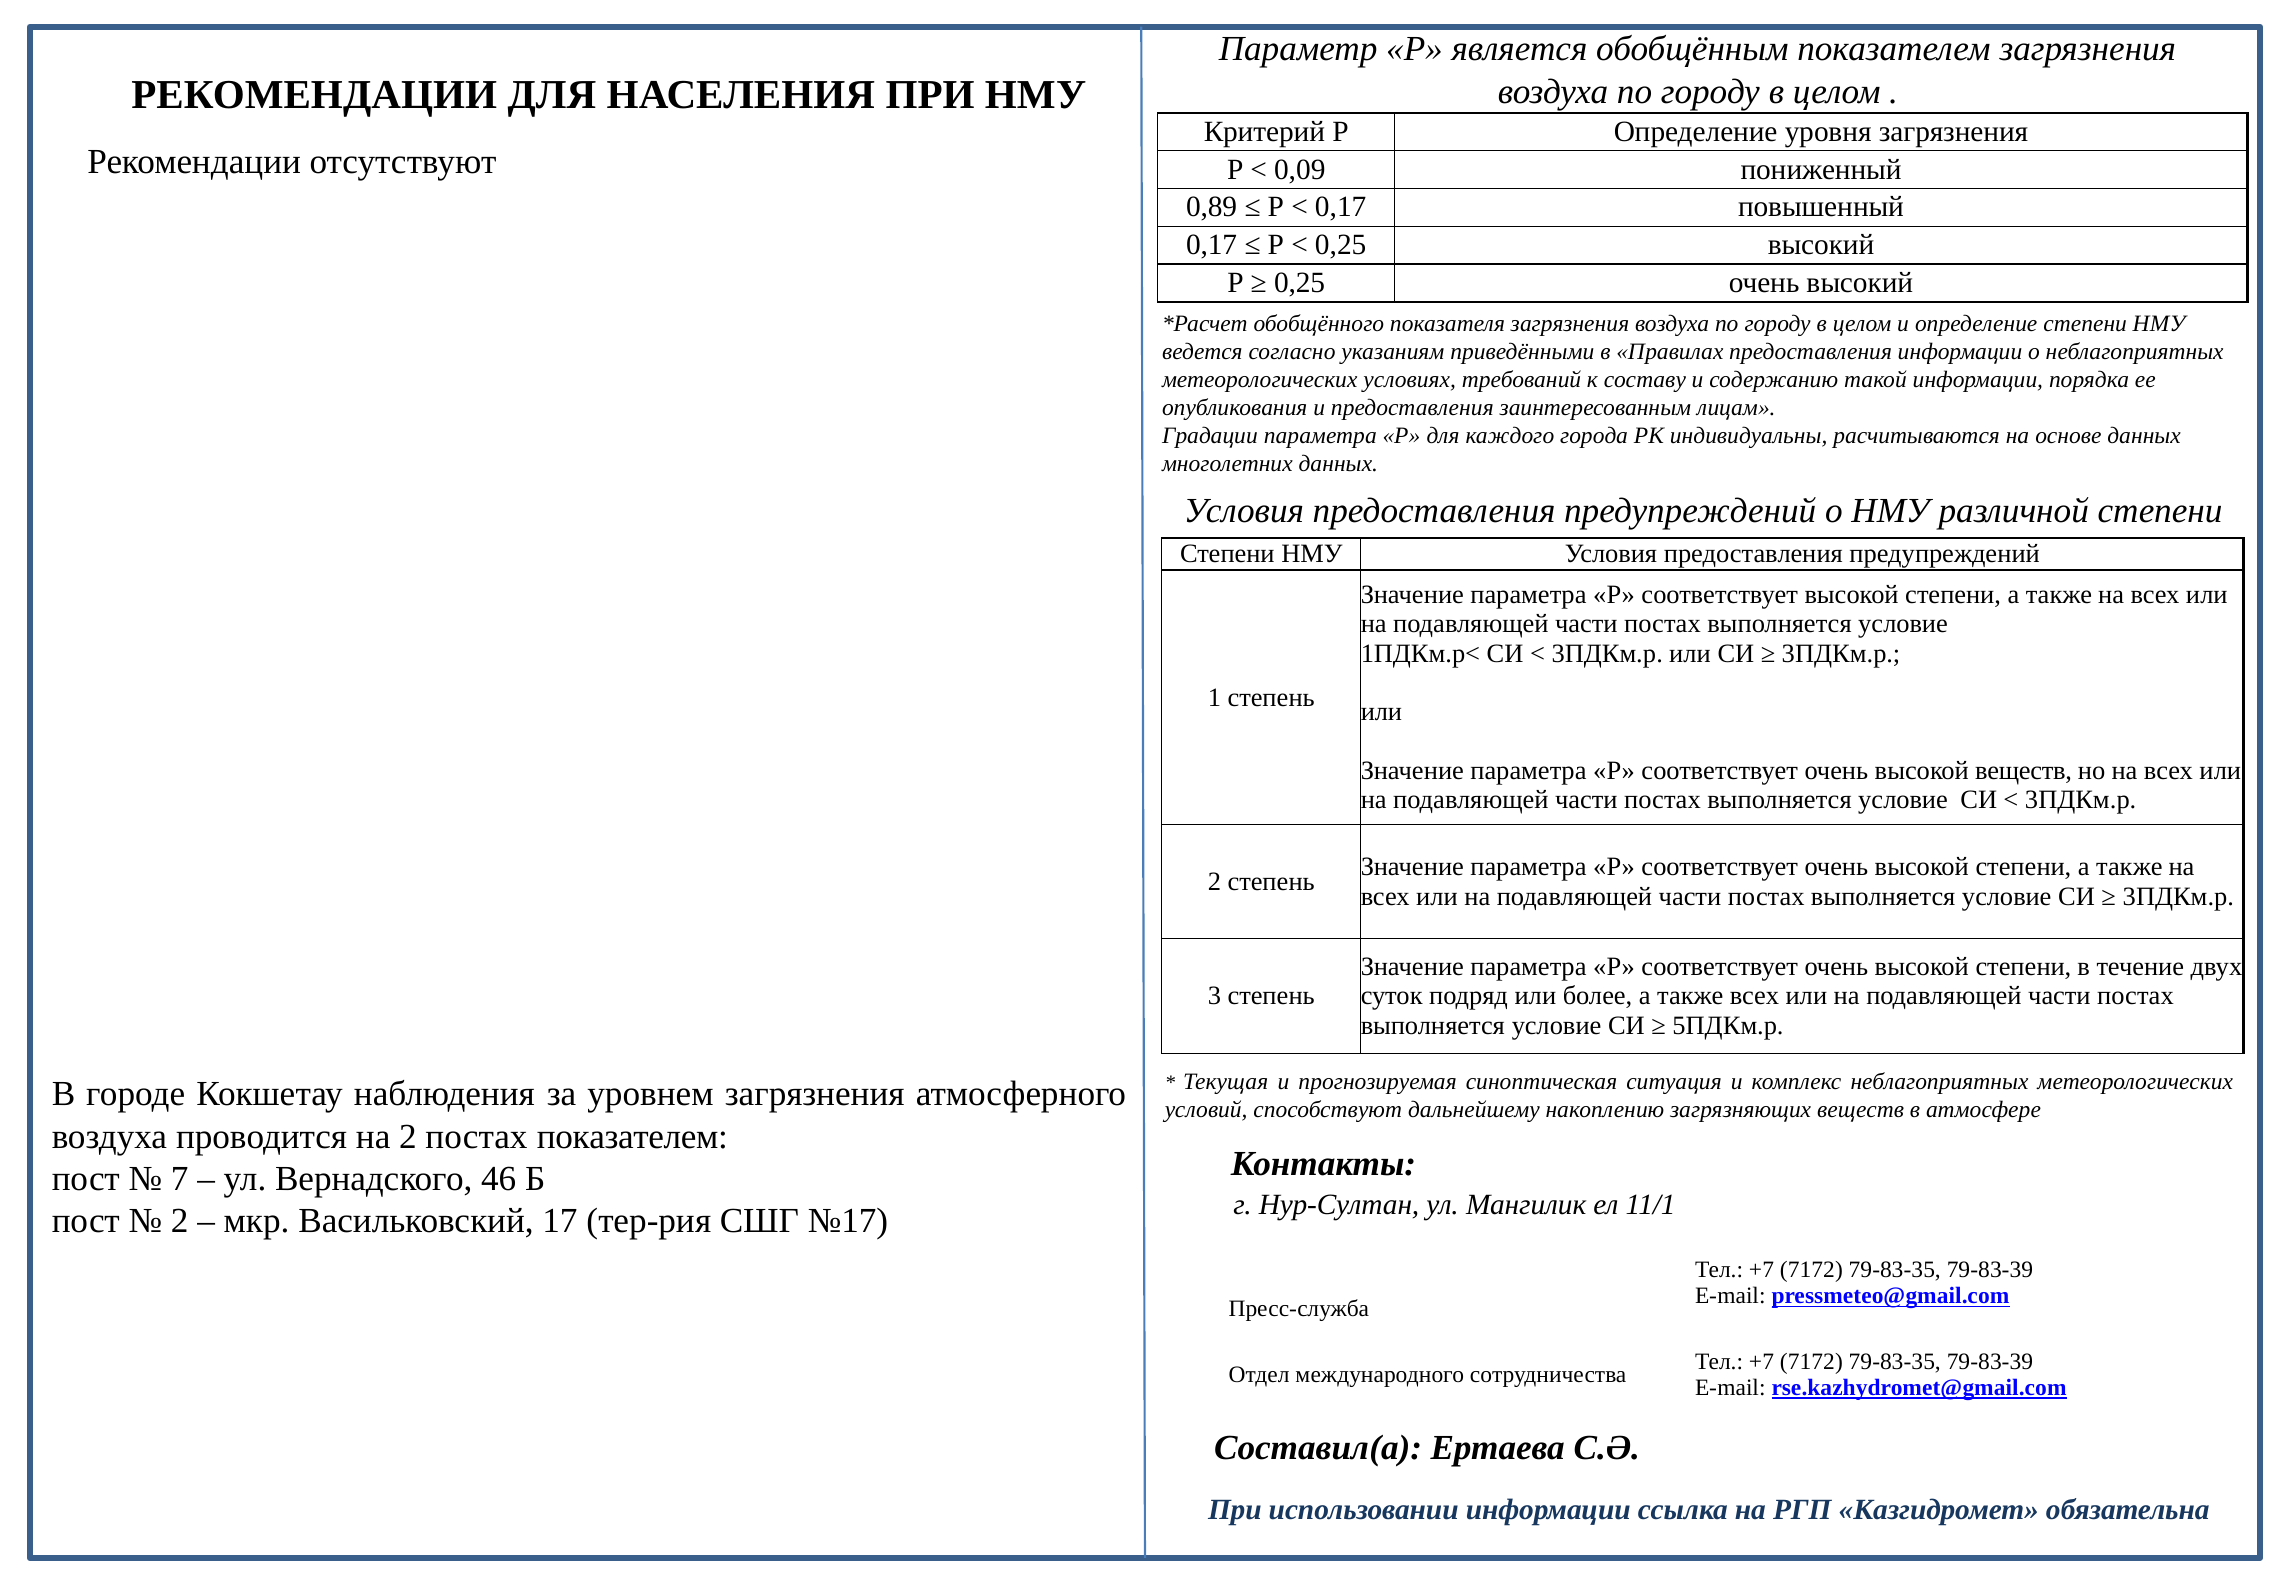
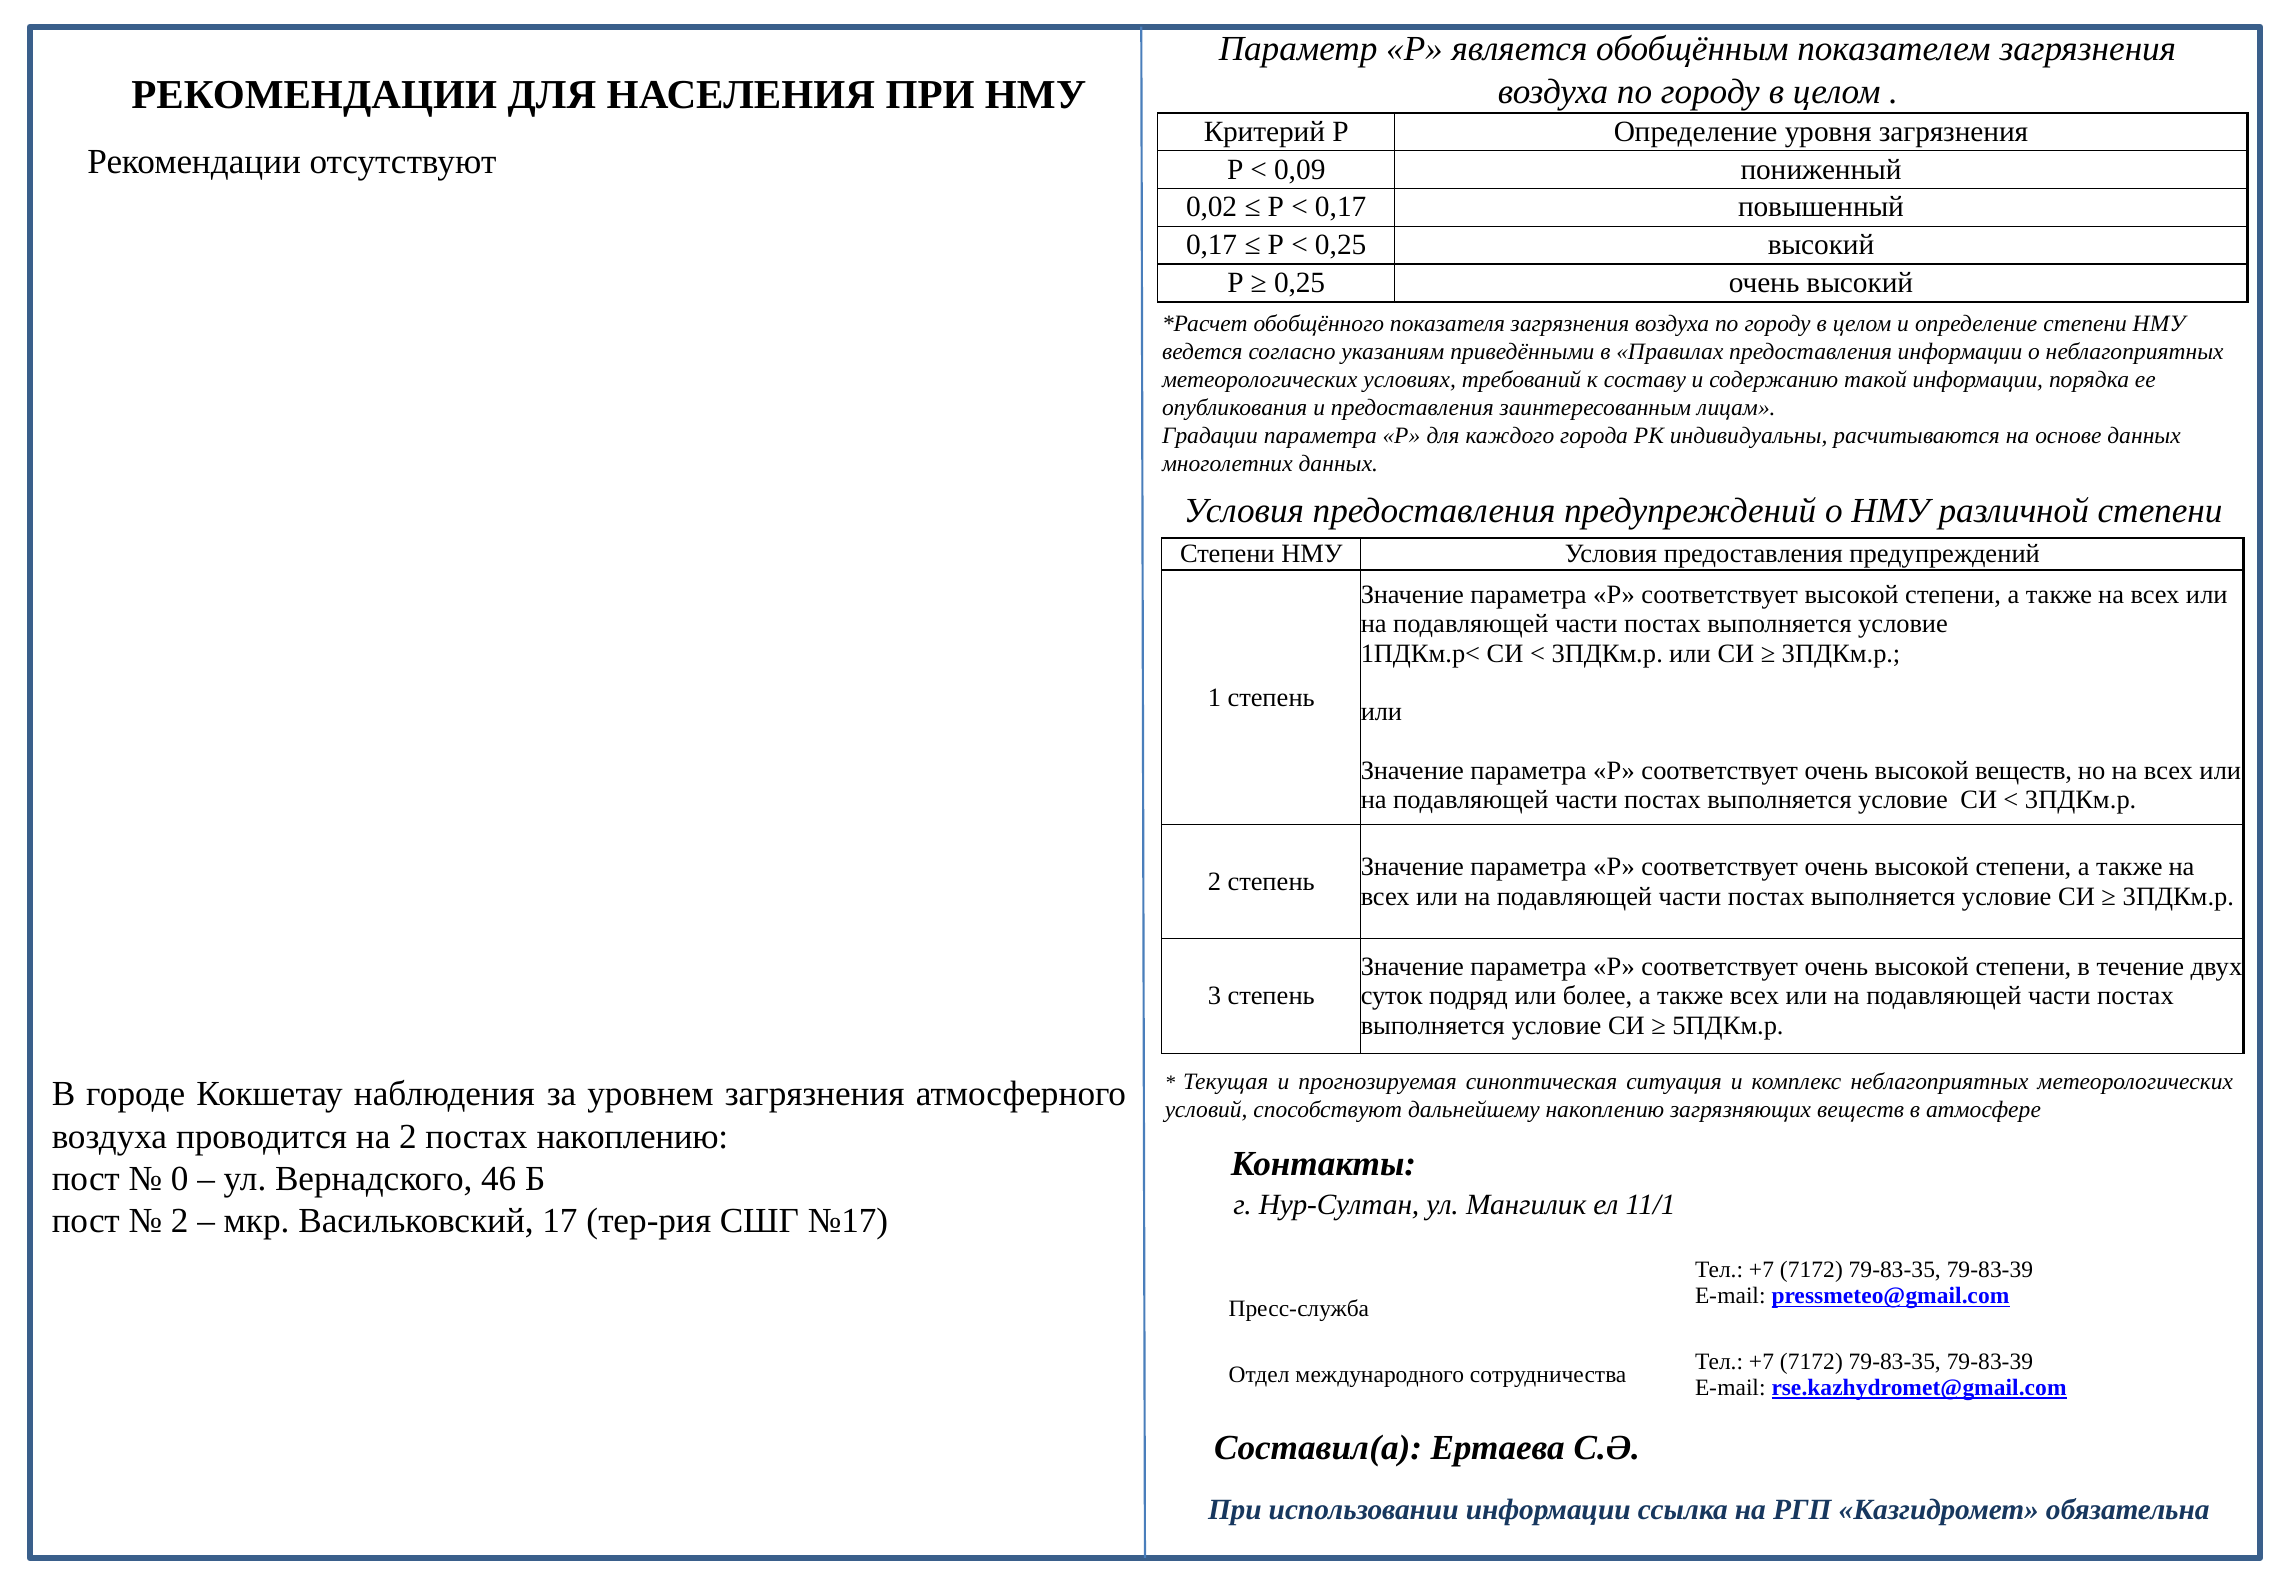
0,89: 0,89 -> 0,02 (1212, 207)
постах показателем: показателем -> накоплению (632, 1137)
7: 7 -> 0 (180, 1179)
